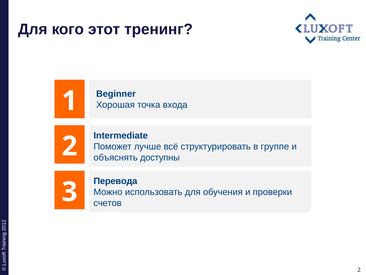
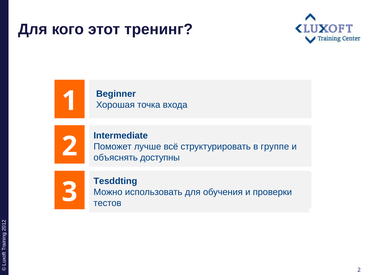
Перевода: Перевода -> Tesddting (115, 181)
счетов: счетов -> тестов (107, 203)
